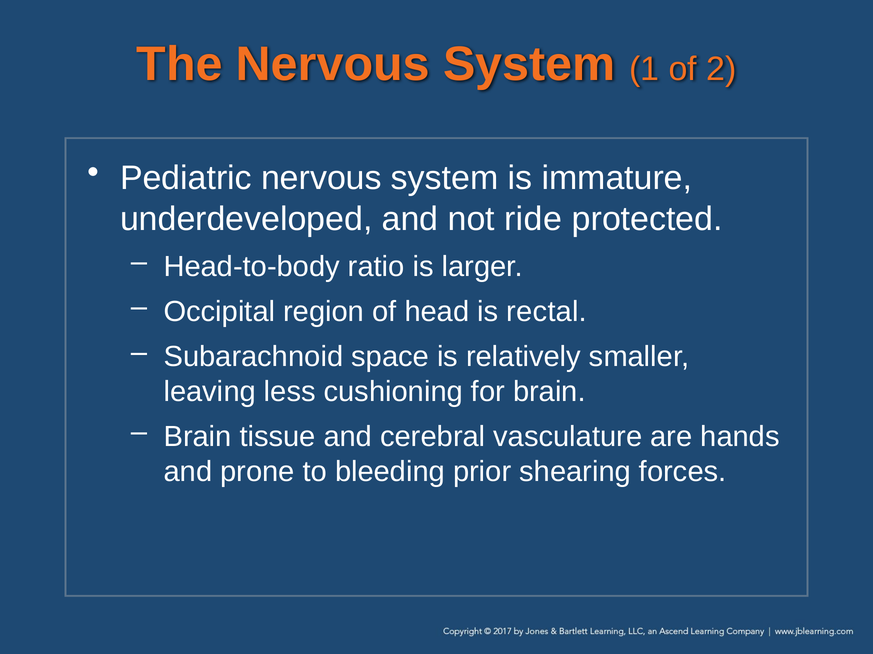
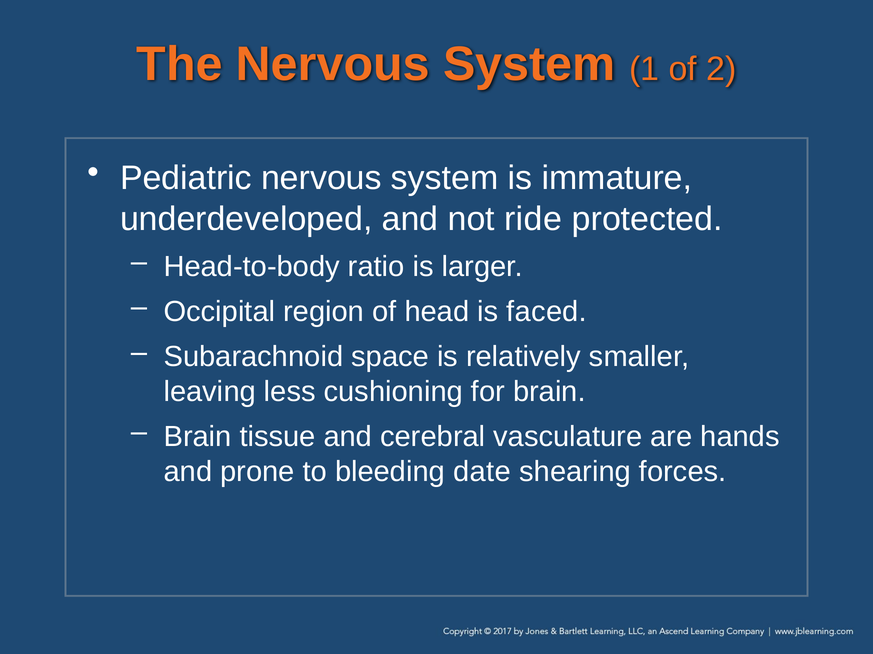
rectal: rectal -> faced (547, 312)
prior: prior -> date (482, 472)
